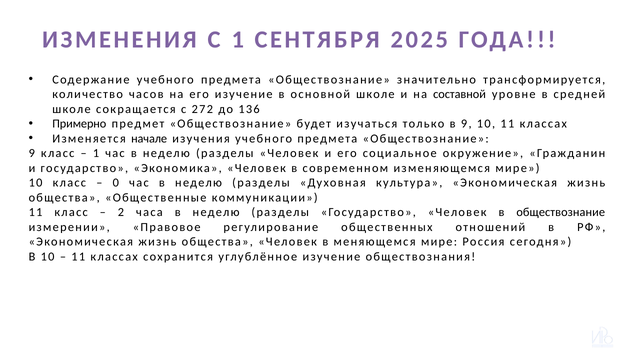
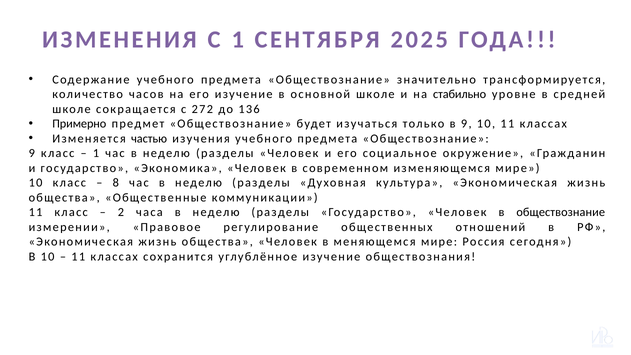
составной: составной -> стабильно (460, 94)
начале: начале -> частью (149, 139)
0: 0 -> 8 (116, 183)
